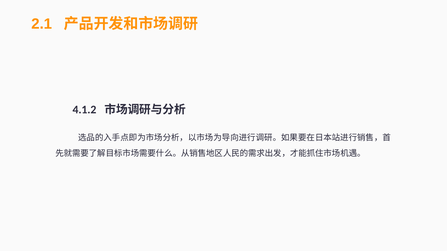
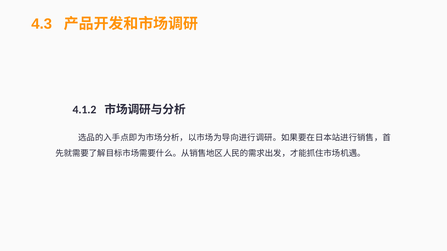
2.1: 2.1 -> 4.3 (42, 24)
